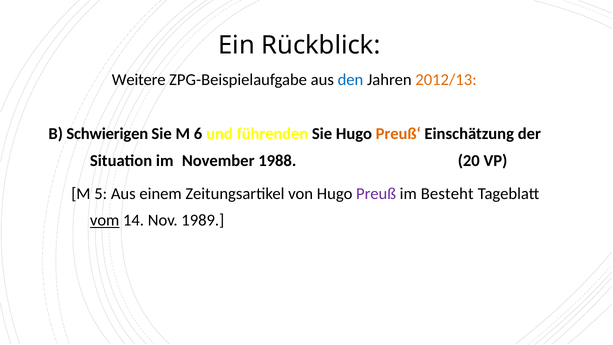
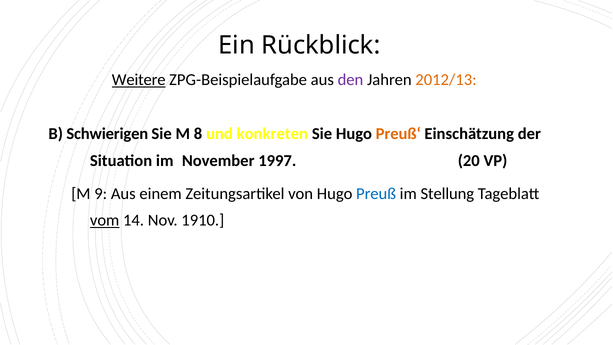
Weitere underline: none -> present (139, 80)
den colour: blue -> purple (350, 80)
6: 6 -> 8 (198, 134)
führenden: führenden -> konkreten (272, 134)
1988: 1988 -> 1997 (277, 161)
5: 5 -> 9 (101, 194)
Preuß colour: purple -> blue (376, 194)
Besteht: Besteht -> Stellung (447, 194)
1989: 1989 -> 1910 (203, 220)
